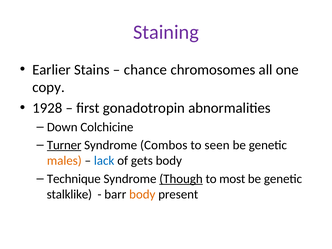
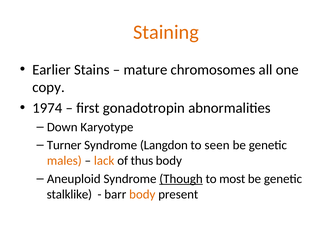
Staining colour: purple -> orange (166, 32)
chance: chance -> mature (146, 70)
1928: 1928 -> 1974 (47, 108)
Colchicine: Colchicine -> Karyotype (107, 127)
Turner underline: present -> none (64, 145)
Combos: Combos -> Langdon (164, 145)
lack colour: blue -> orange (104, 161)
gets: gets -> thus (142, 161)
Technique: Technique -> Aneuploid (74, 179)
